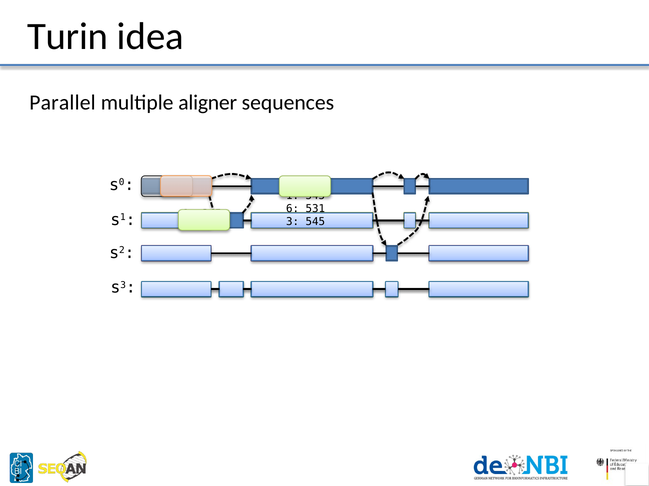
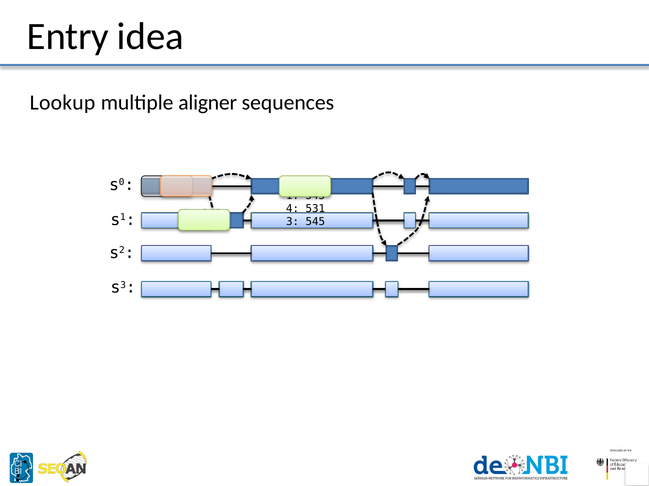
Turin: Turin -> Entry (68, 36)
Parallel: Parallel -> Lookup (62, 103)
6: 6 -> 4 (293, 209)
